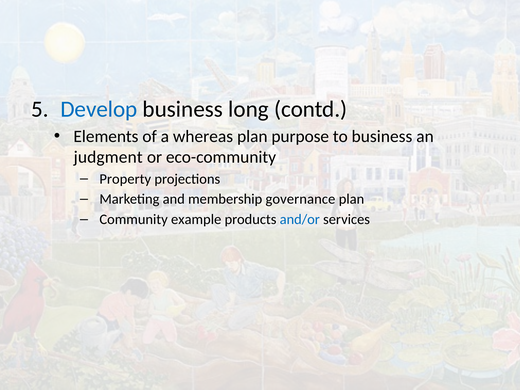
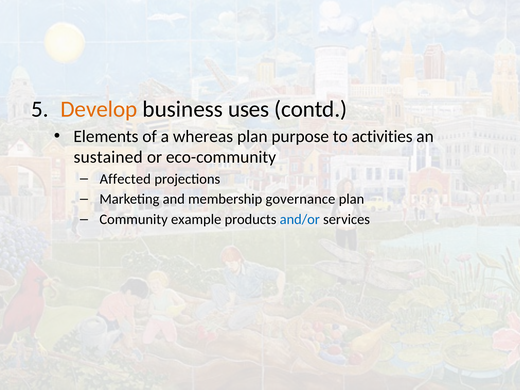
Develop colour: blue -> orange (99, 109)
long: long -> uses (249, 109)
to business: business -> activities (382, 136)
judgment: judgment -> sustained (108, 157)
Property: Property -> Affected (125, 179)
